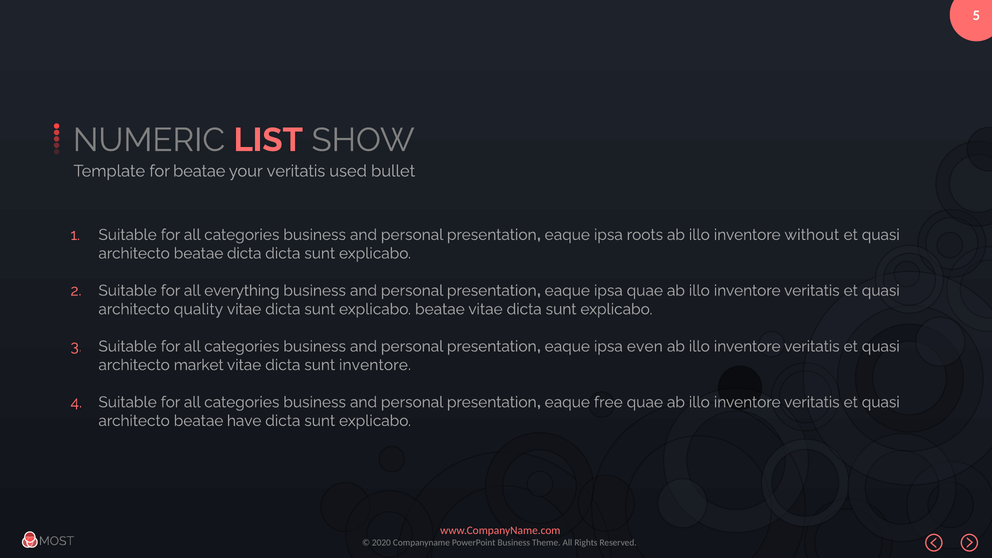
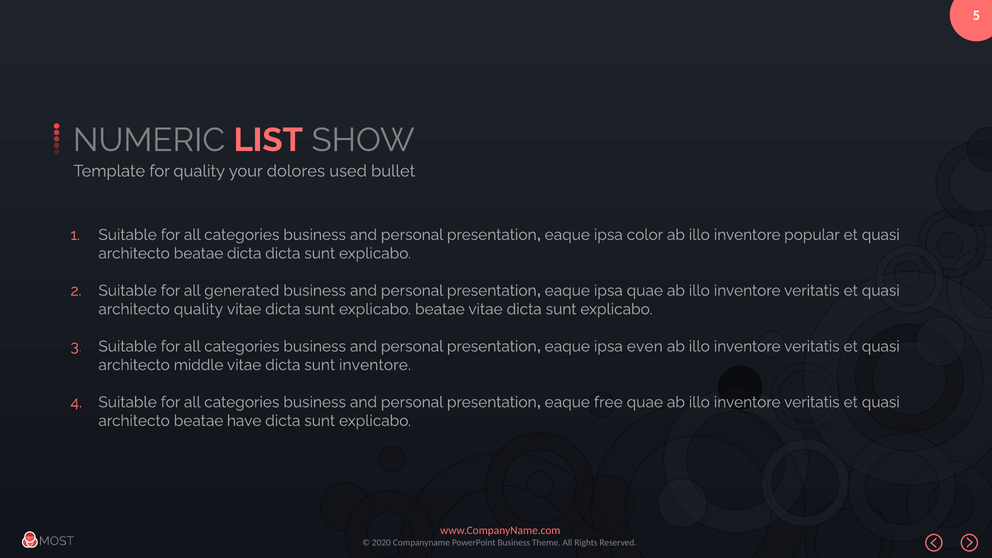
for beatae: beatae -> quality (199, 171)
your veritatis: veritatis -> dolores (296, 171)
roots: roots -> color (645, 235)
without: without -> popular (812, 235)
everything: everything -> generated (242, 291)
market: market -> middle (199, 365)
